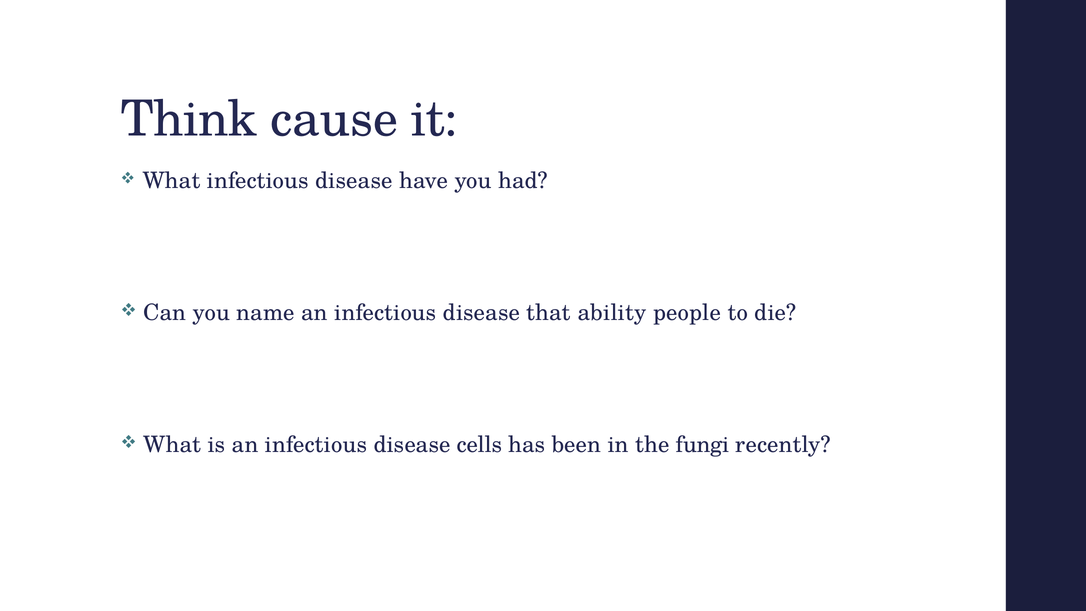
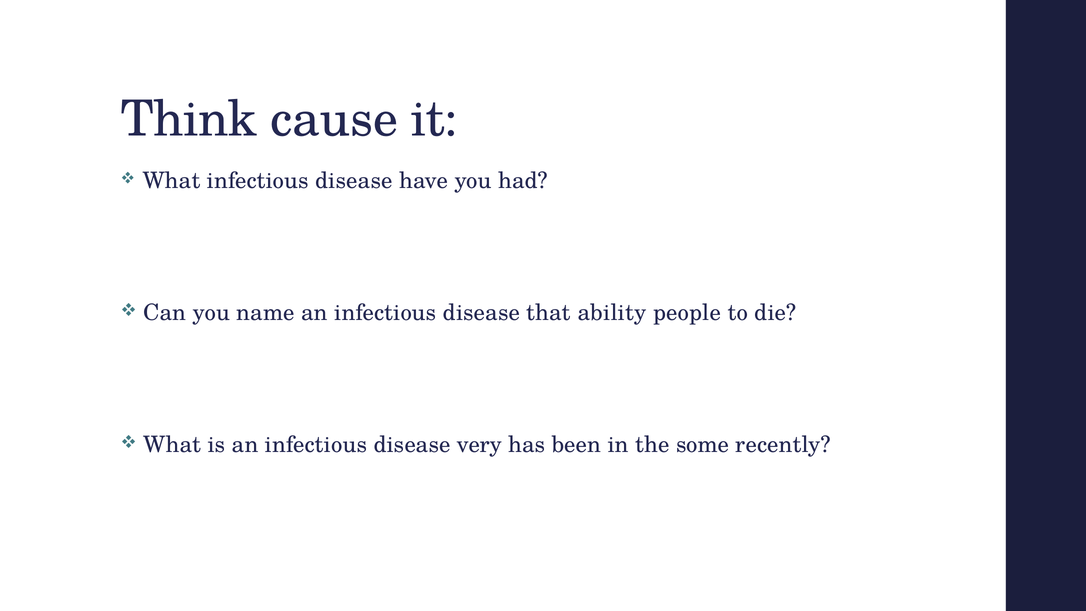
cells: cells -> very (479, 445)
fungi: fungi -> some (703, 445)
